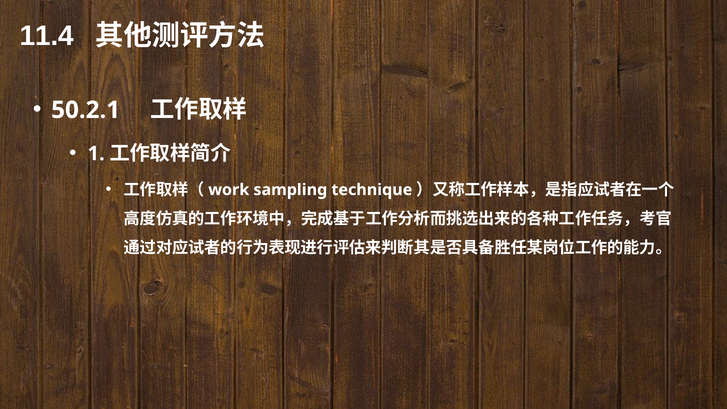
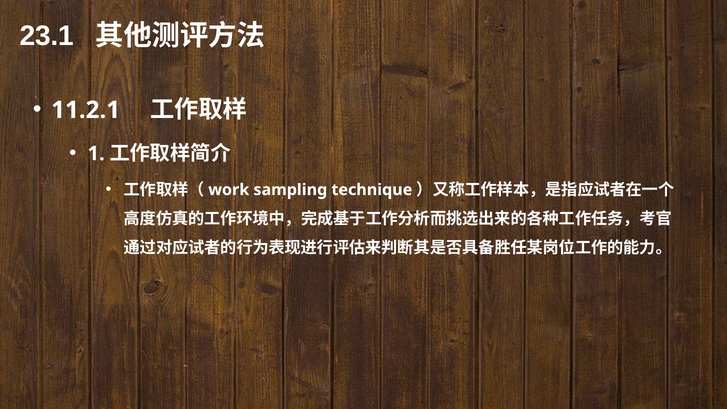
11.4: 11.4 -> 23.1 (47, 36)
50.2.1: 50.2.1 -> 11.2.1 (86, 110)
